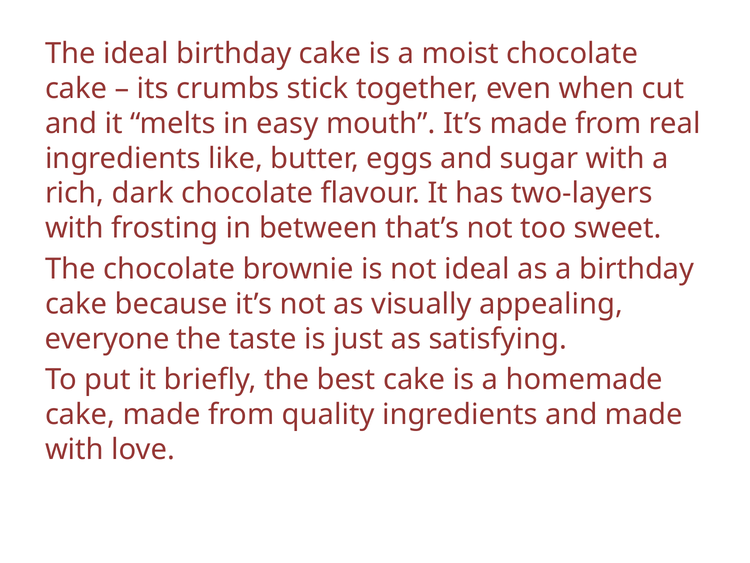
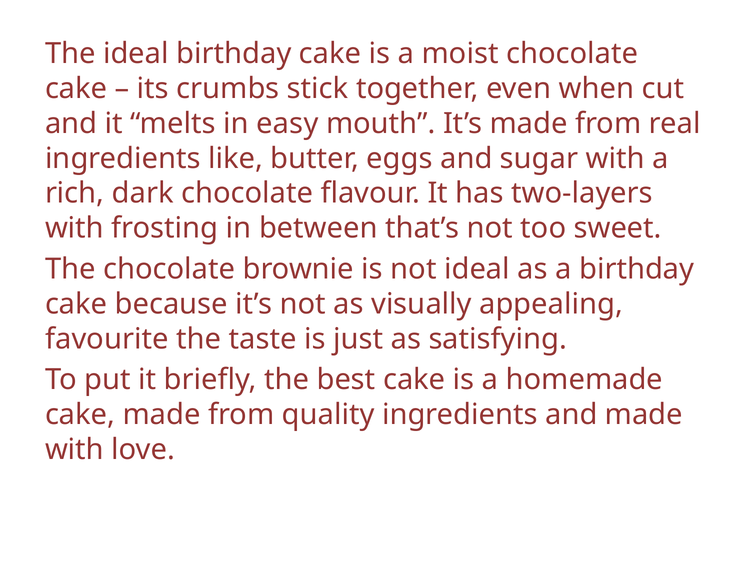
everyone: everyone -> favourite (107, 339)
